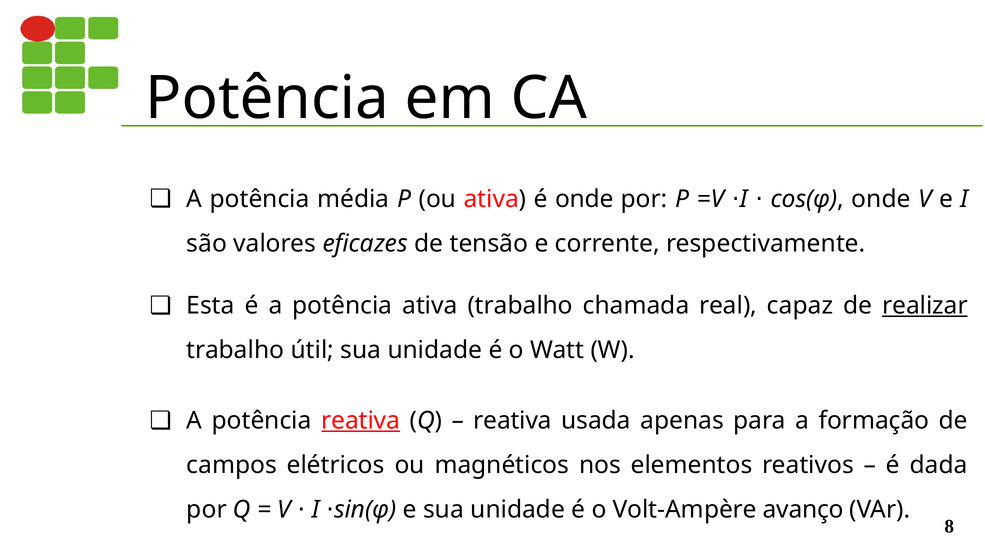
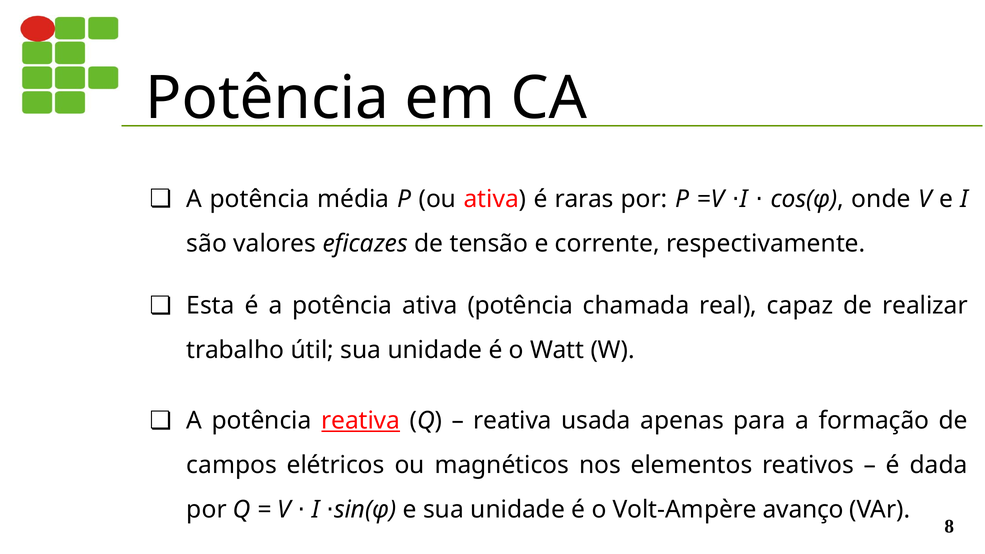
é onde: onde -> raras (584, 199)
ativa trabalho: trabalho -> potência (520, 306)
realizar underline: present -> none (925, 306)
